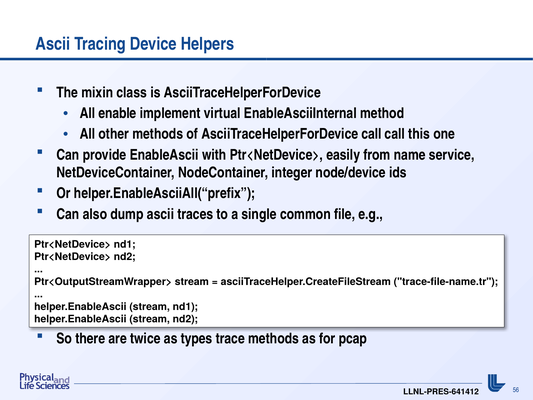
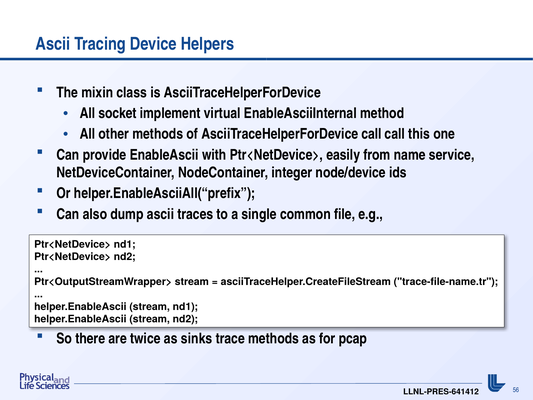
enable: enable -> socket (118, 113)
types: types -> sinks (197, 338)
